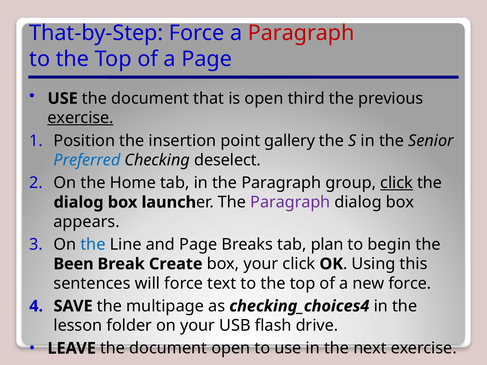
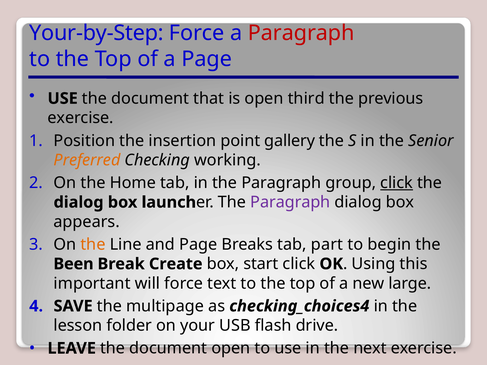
That-by-Step: That-by-Step -> Your-by-Step (96, 33)
exercise underline: present -> none (80, 118)
Preferred colour: blue -> orange (87, 160)
deselect: deselect -> working (228, 160)
the colour: blue -> orange (93, 245)
plan: plan -> part (327, 245)
box your: your -> start (261, 264)
sentences: sentences -> important (92, 284)
new force: force -> large (410, 284)
